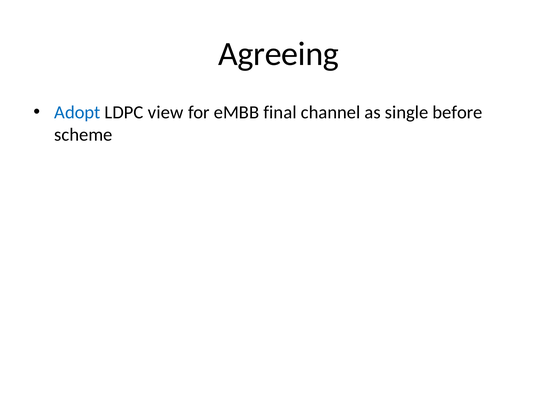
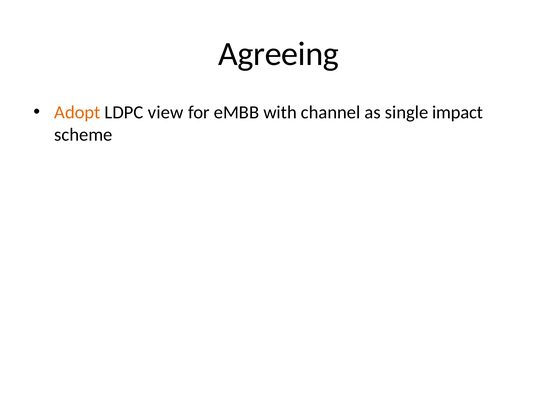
Adopt colour: blue -> orange (77, 113)
final: final -> with (280, 113)
before: before -> impact (458, 113)
